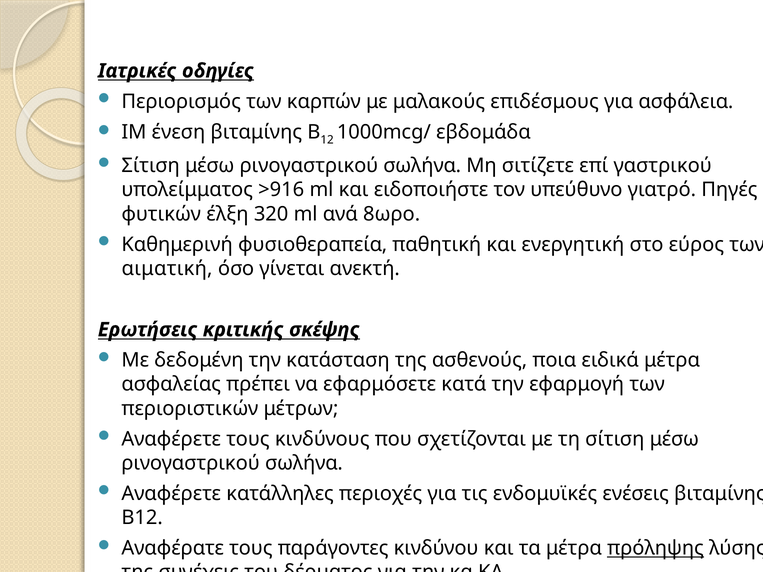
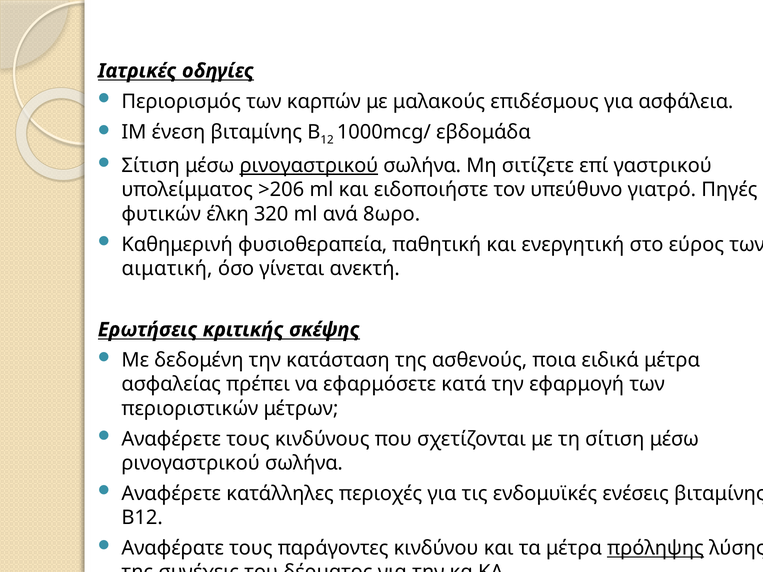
ρινογαστρικού underline: none -> present (309, 166)
>916: >916 -> >206 (281, 190)
έλξη: έλξη -> έλκη (228, 214)
